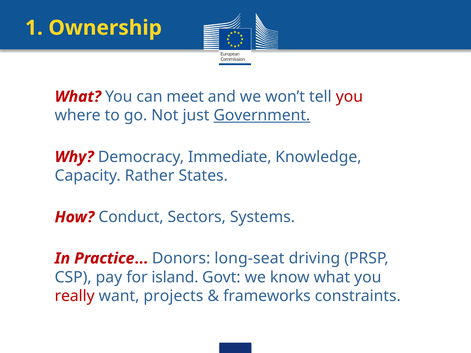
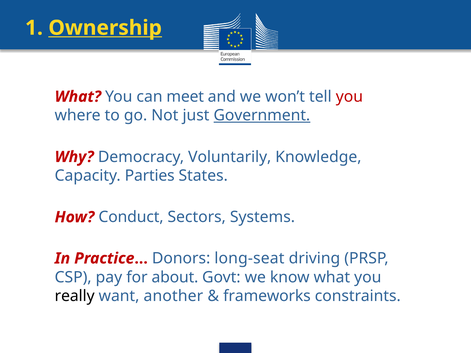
Ownership underline: none -> present (105, 28)
Immediate: Immediate -> Voluntarily (230, 157)
Rather: Rather -> Parties (150, 176)
island: island -> about (175, 277)
really colour: red -> black (75, 296)
projects: projects -> another (173, 296)
